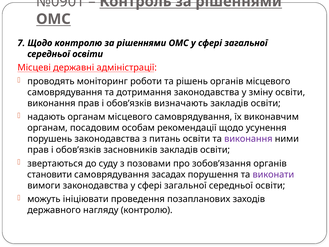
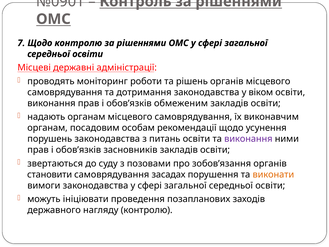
зміну: зміну -> віком (261, 92)
визначають: визначають -> обмеженим (181, 103)
виконати colour: purple -> orange (273, 174)
